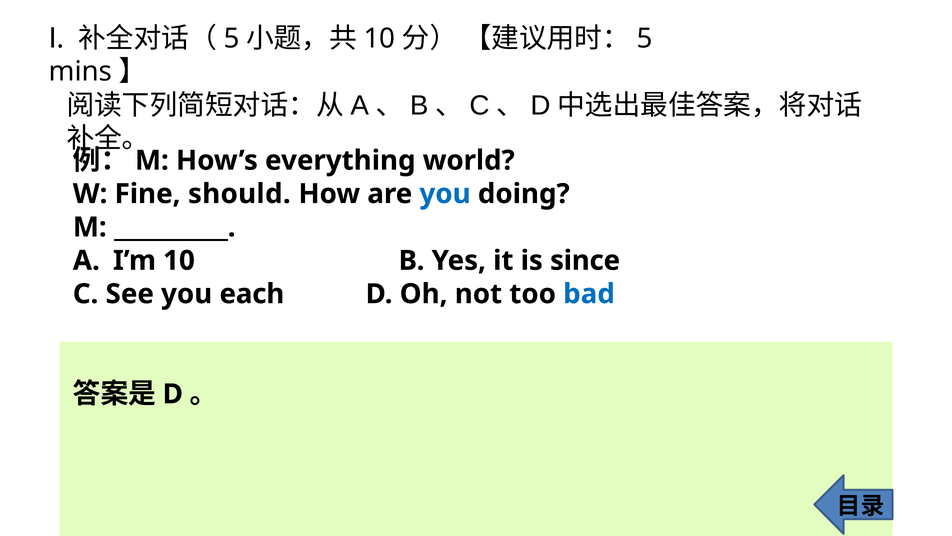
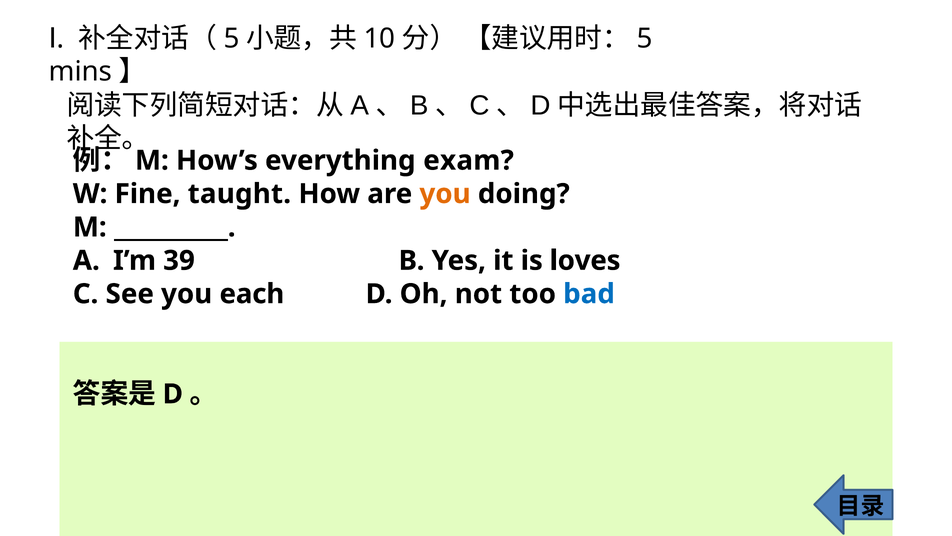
world: world -> exam (469, 160)
should: should -> taught (239, 194)
you colour: blue -> orange (445, 194)
I’m 10: 10 -> 39 (179, 260)
since: since -> loves (585, 260)
